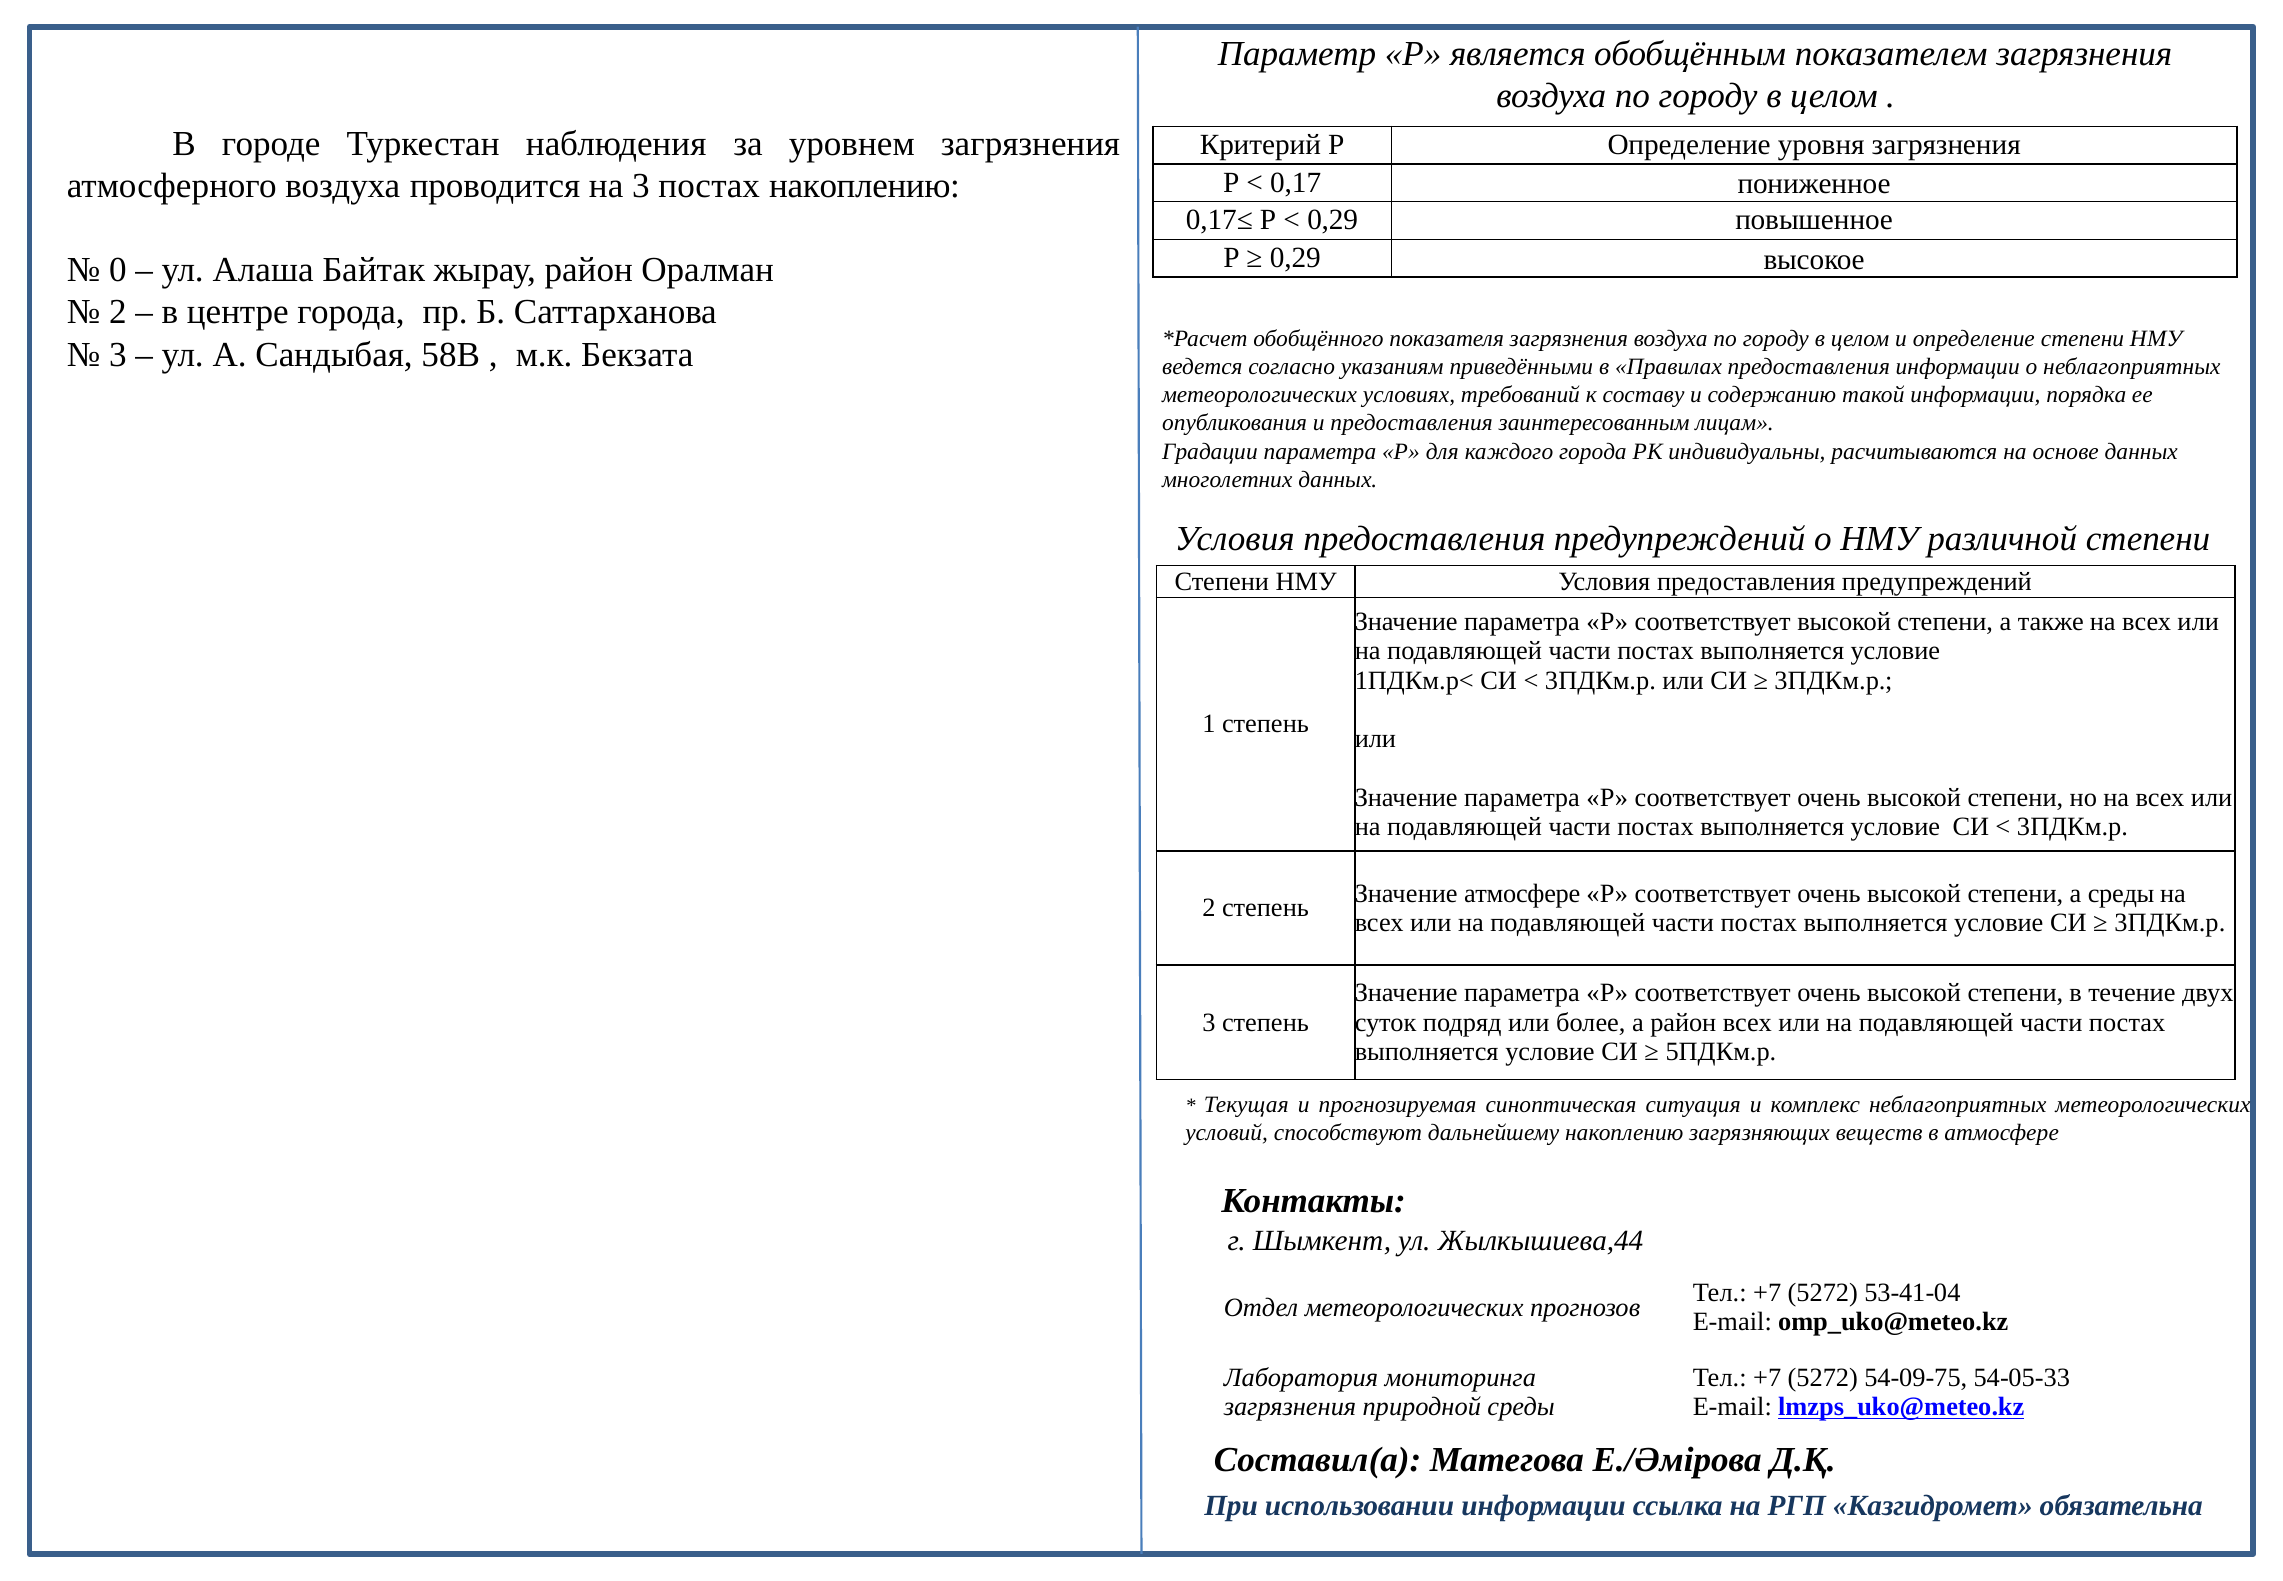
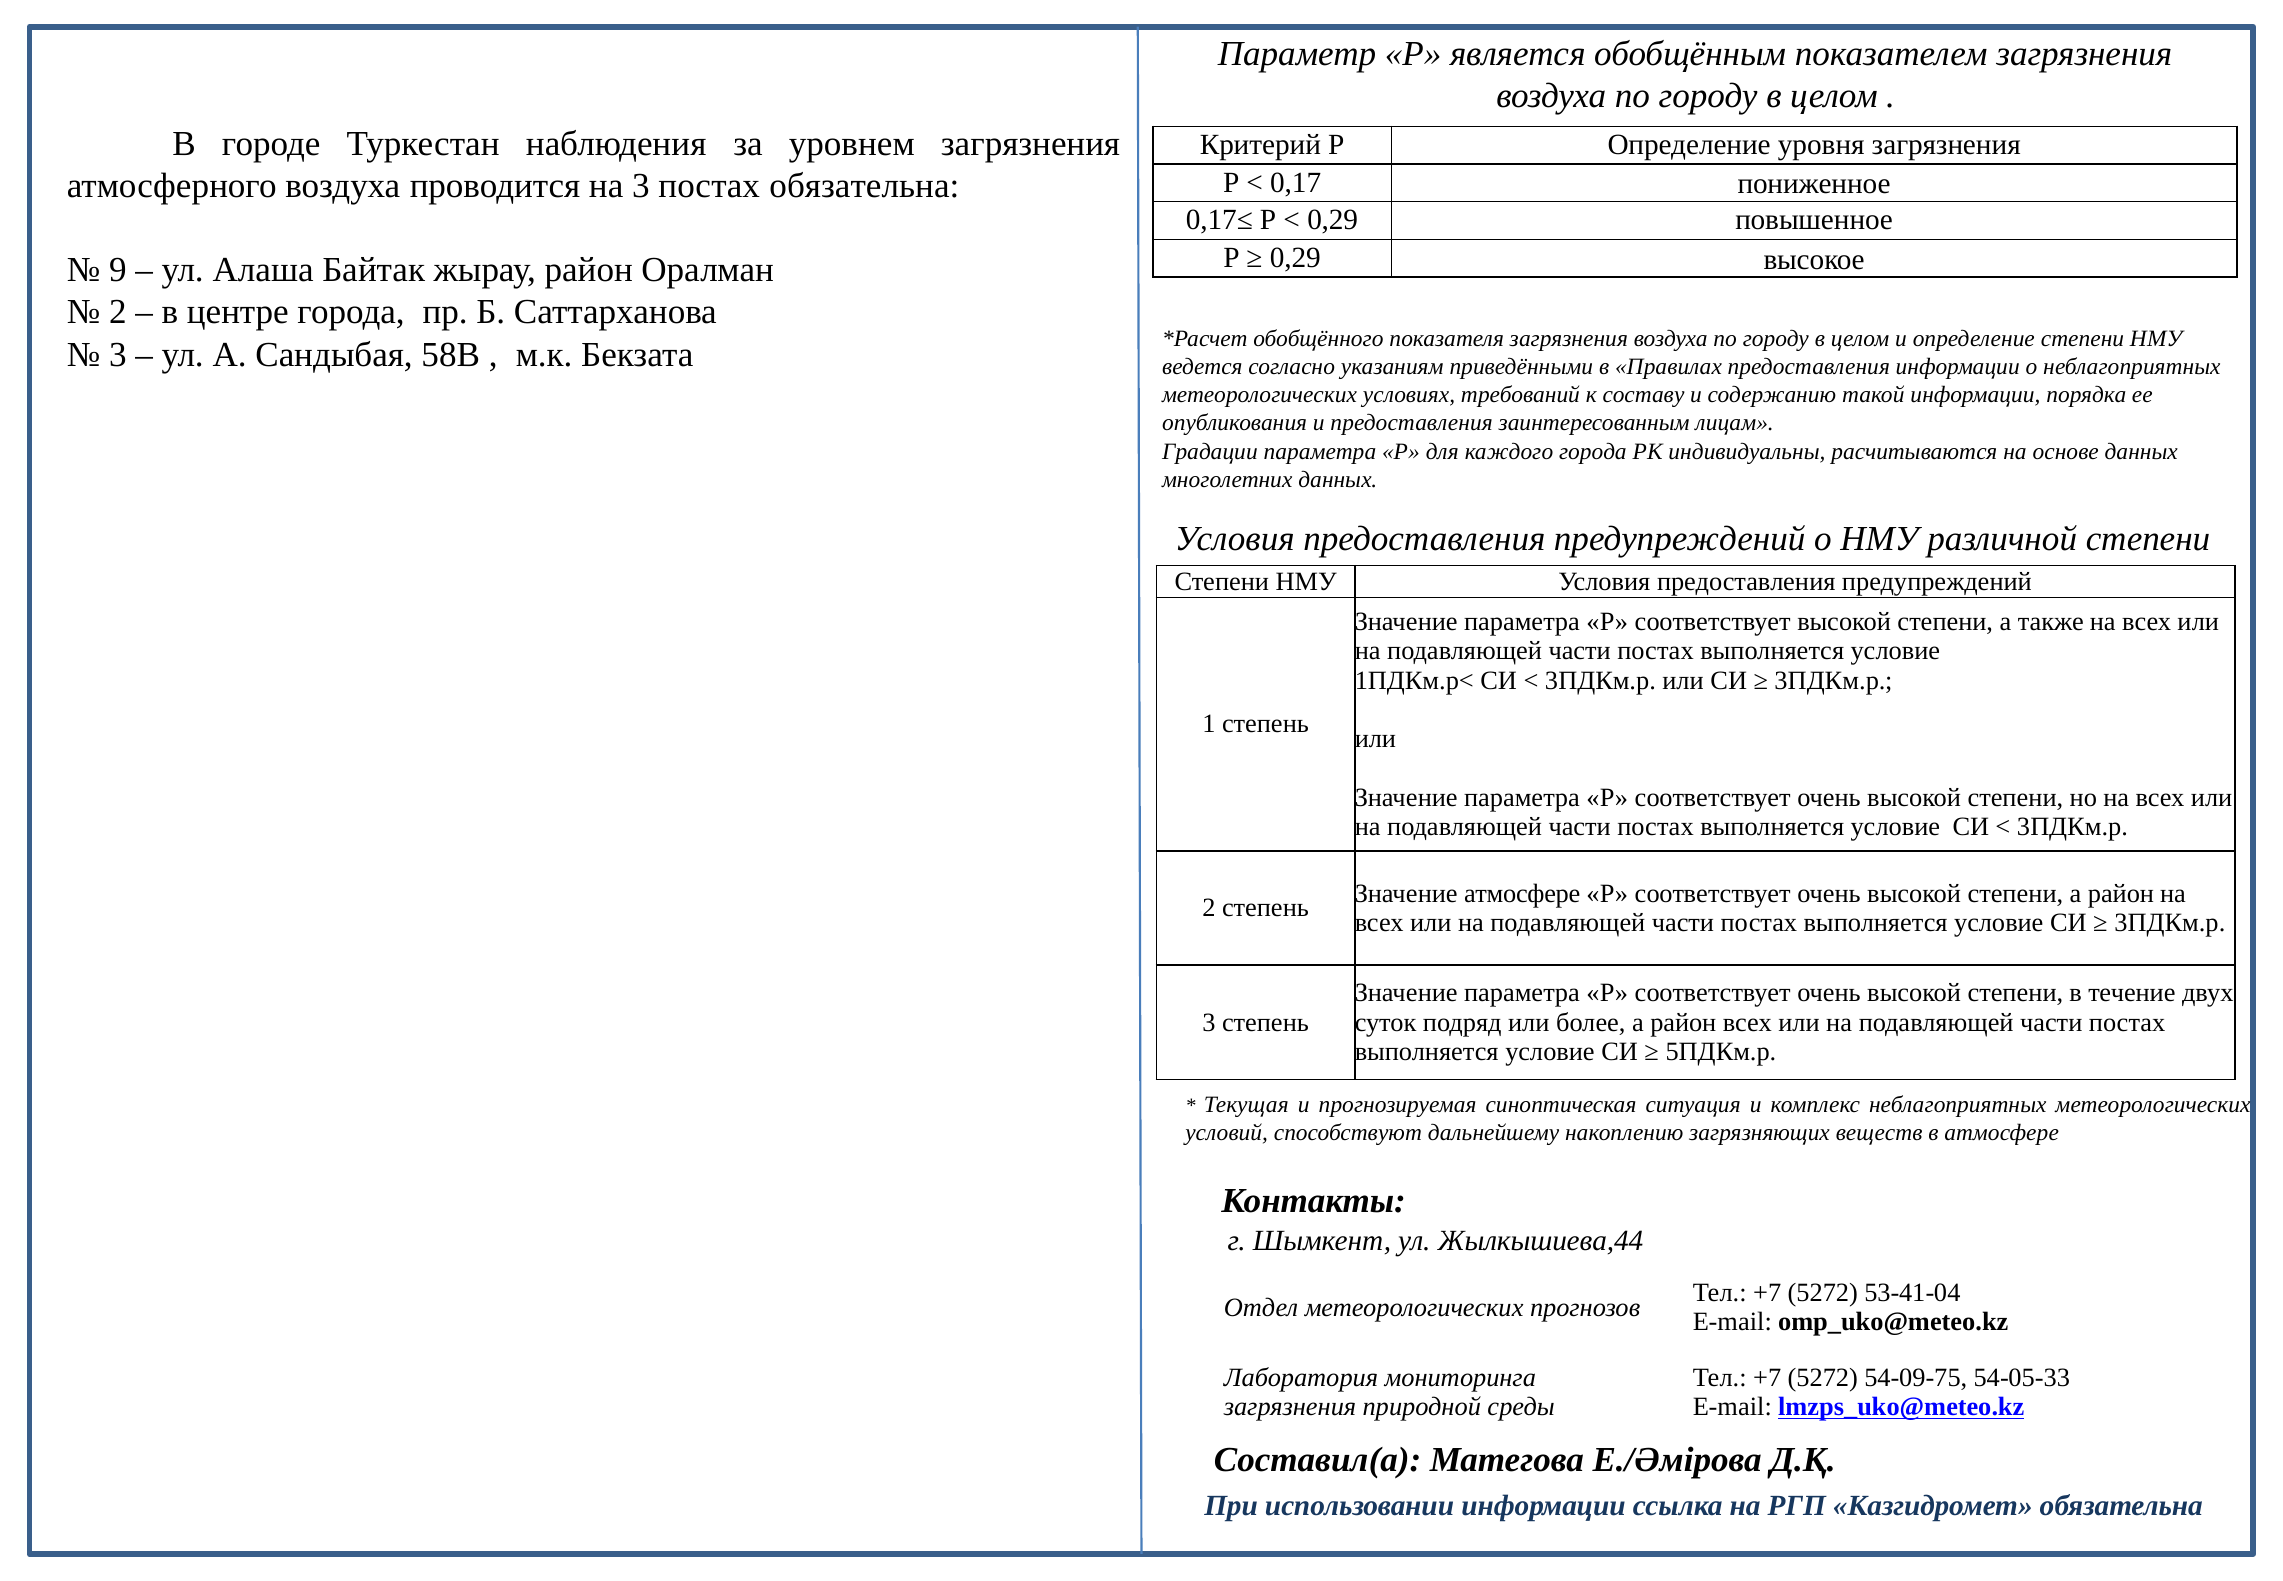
постах накоплению: накоплению -> обязательна (864, 186)
0: 0 -> 9 (118, 270)
степени а среды: среды -> район (2121, 893)
